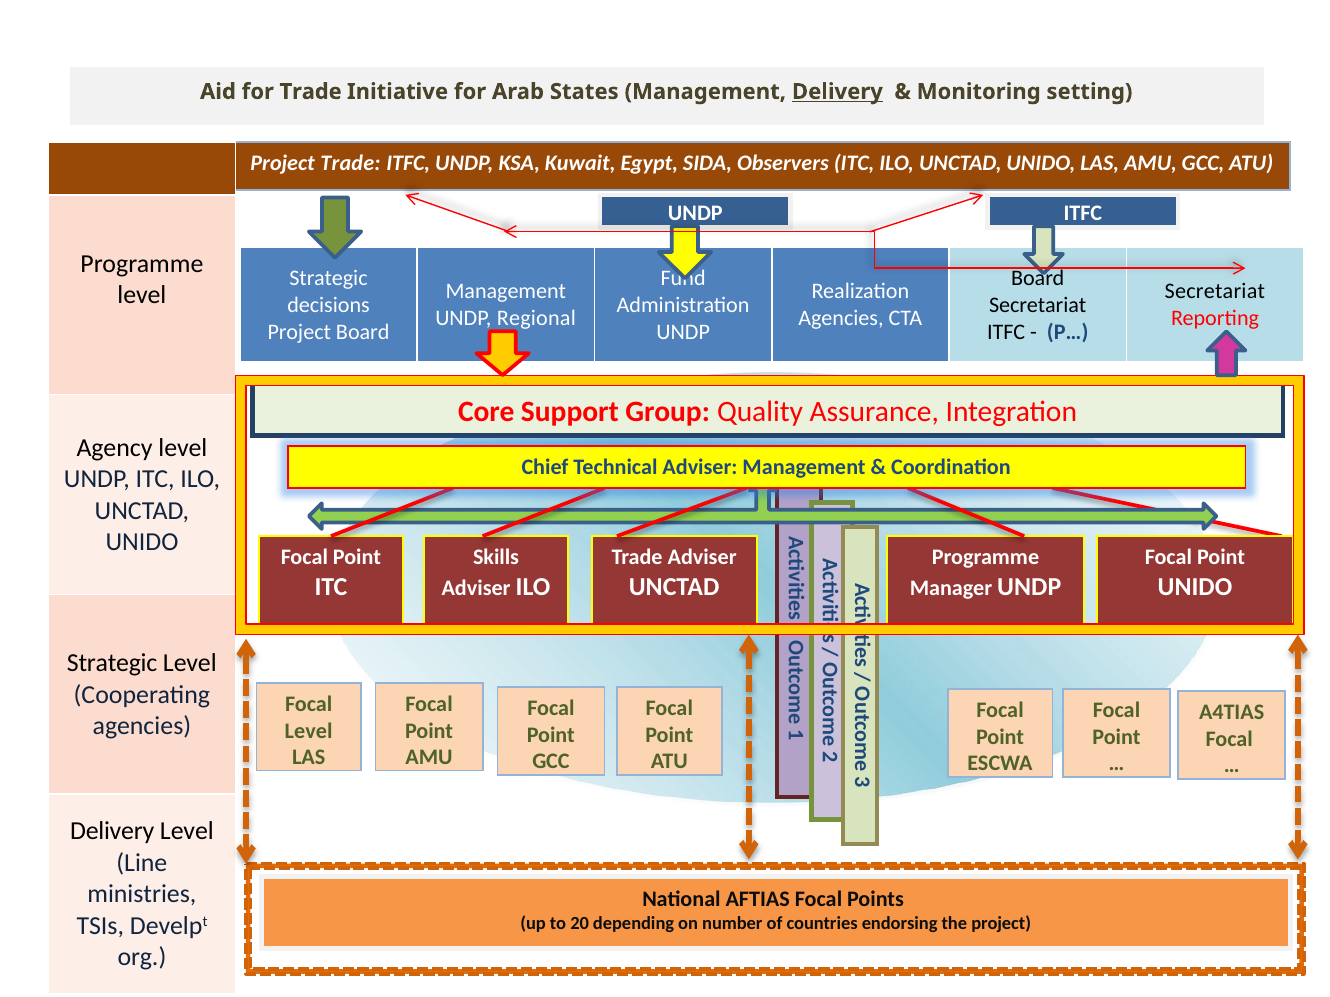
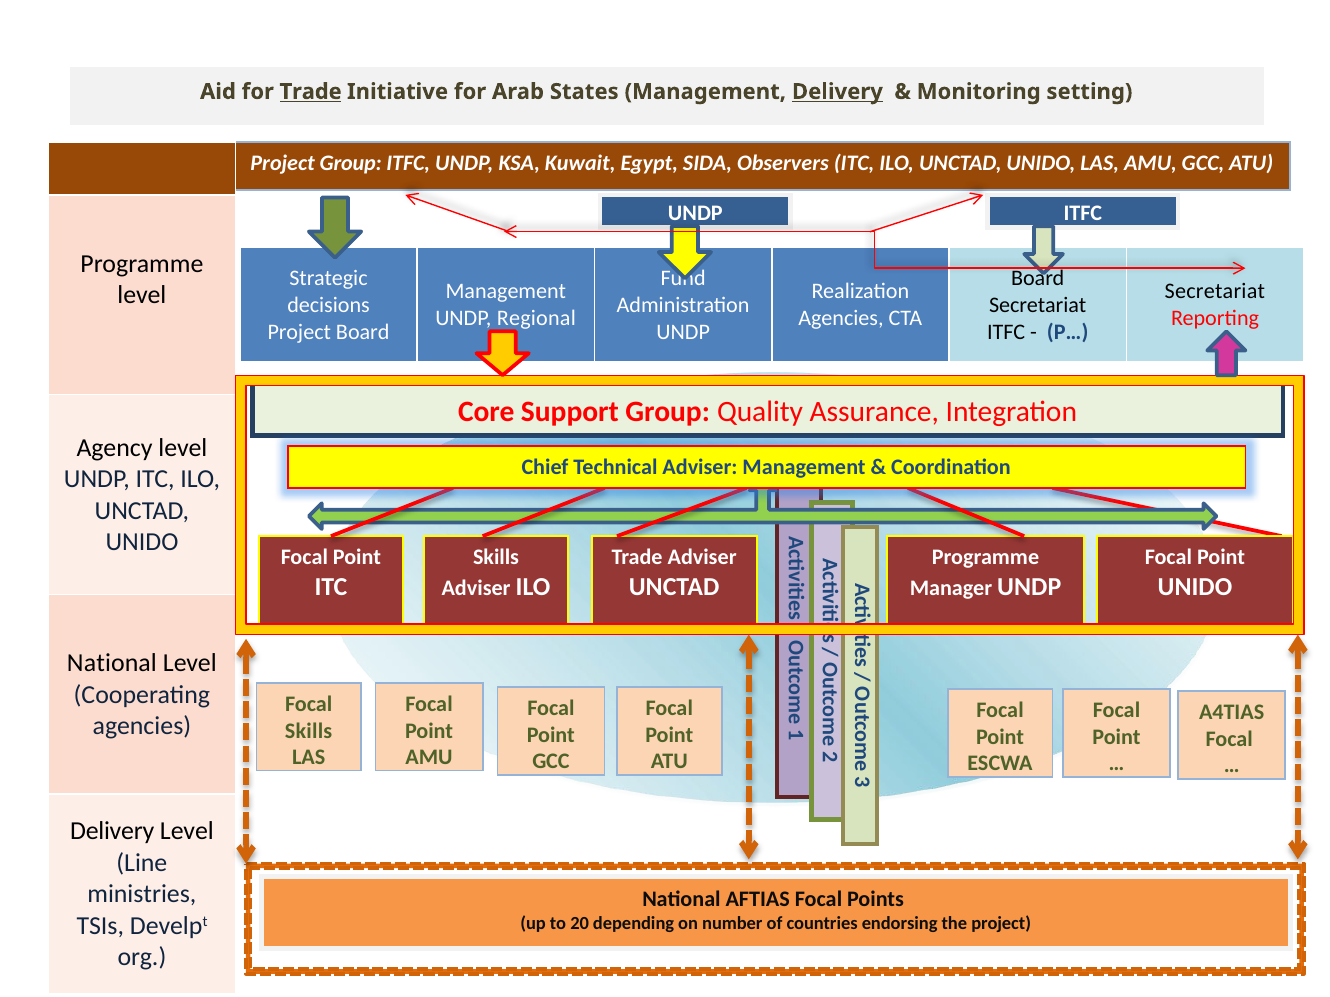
Trade underline: none -> present (311, 92)
Project Trade: Trade -> Group (351, 163)
Strategic: Strategic -> National (112, 663)
Level: Level -> Skills (309, 731)
